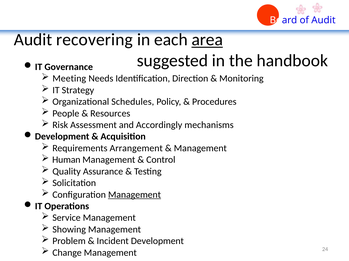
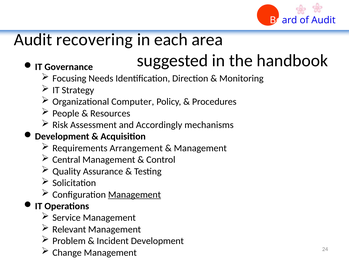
area underline: present -> none (207, 40)
Meeting: Meeting -> Focusing (69, 79)
Schedules: Schedules -> Computer (133, 102)
Human: Human -> Central (66, 160)
Showing: Showing -> Relevant (69, 230)
